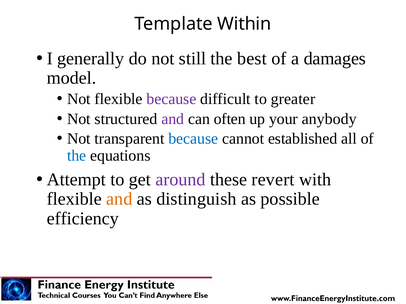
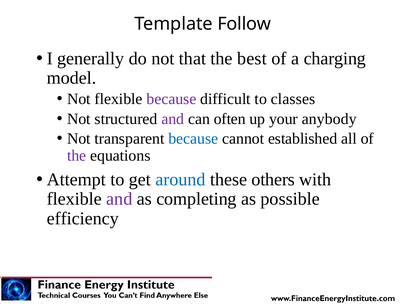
Within: Within -> Follow (244, 24)
still: still -> that (192, 59)
damages: damages -> charging (335, 59)
greater: greater -> classes (293, 99)
the colour: blue -> purple (77, 156)
around colour: purple -> blue (181, 180)
revert: revert -> others (273, 180)
and colour: orange -> purple (119, 199)
distinguish: distinguish -> completing (197, 199)
